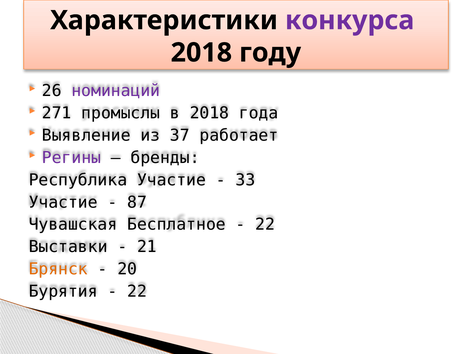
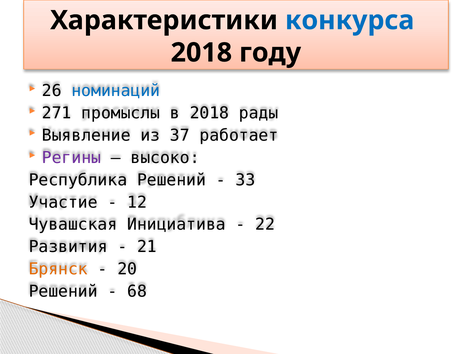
конкурса colour: purple -> blue (350, 20)
номинаций colour: purple -> blue (116, 91)
года: года -> рады (259, 113)
бренды: бренды -> высоко (165, 158)
Республика Участие: Участие -> Решений (172, 180)
87: 87 -> 12 (137, 202)
Бесплатное: Бесплатное -> Инициатива (176, 225)
Выставки: Выставки -> Развития (68, 247)
Бурятия: Бурятия -> Решений (63, 291)
22: 22 -> 68 (137, 291)
